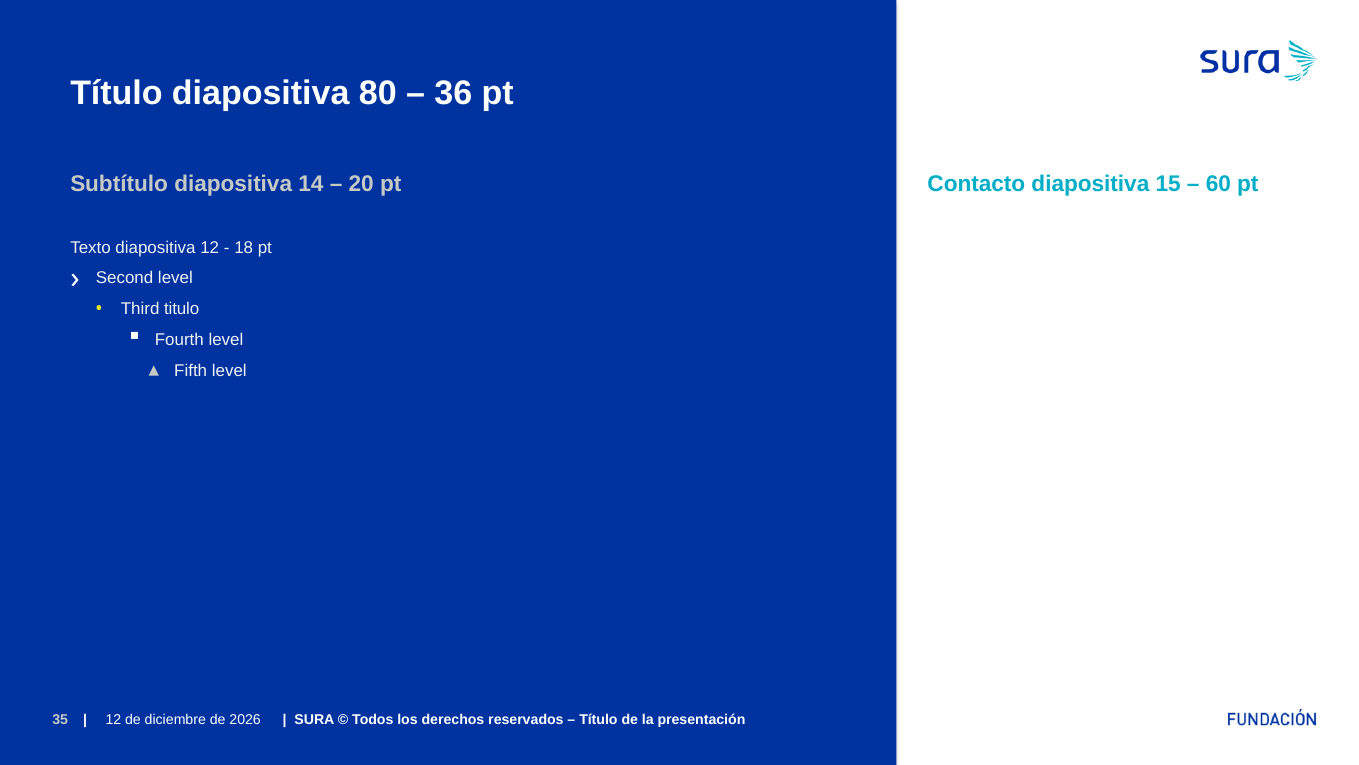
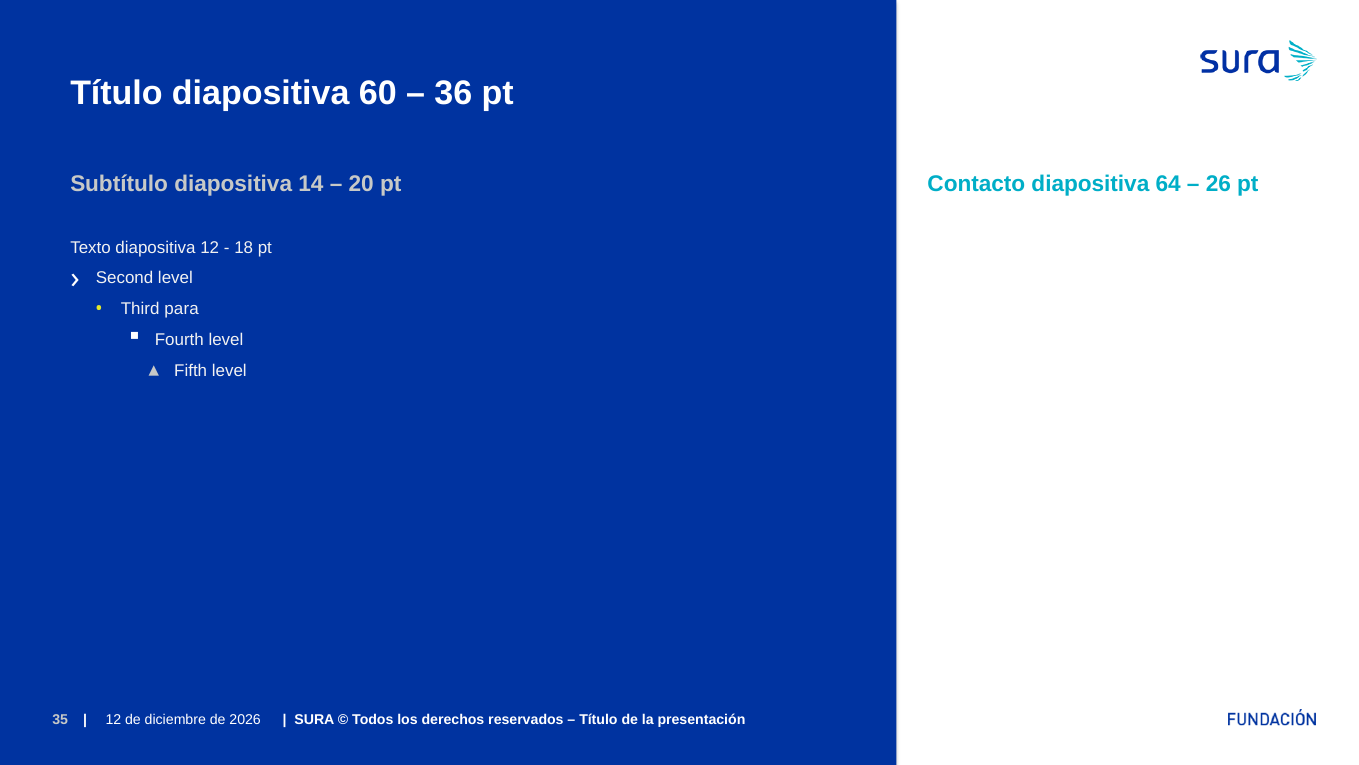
80: 80 -> 60 (378, 93)
15: 15 -> 64 (1168, 184)
60: 60 -> 26 (1218, 184)
titulo: titulo -> para (182, 309)
